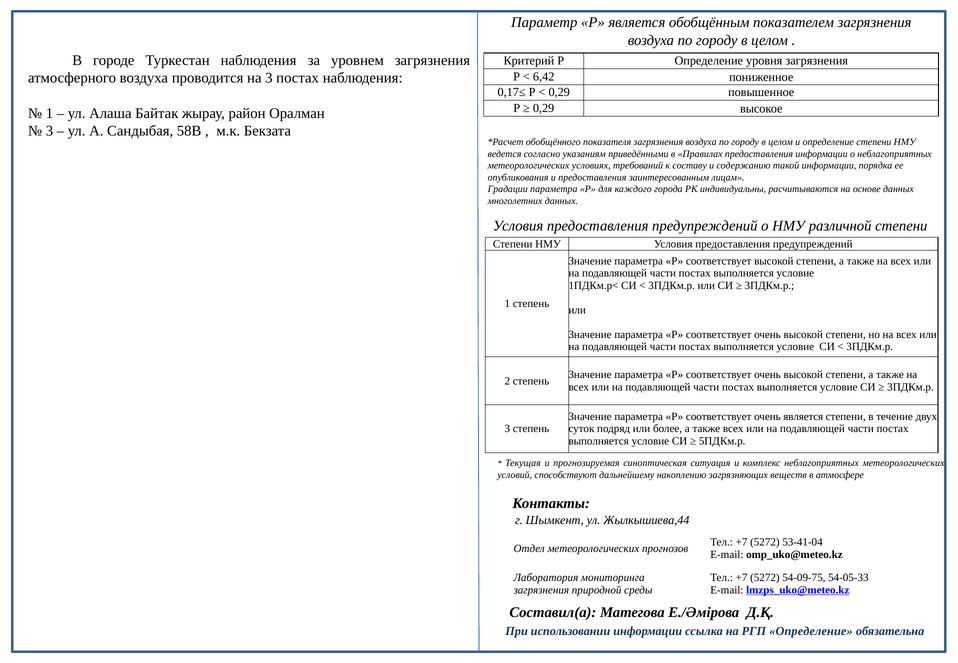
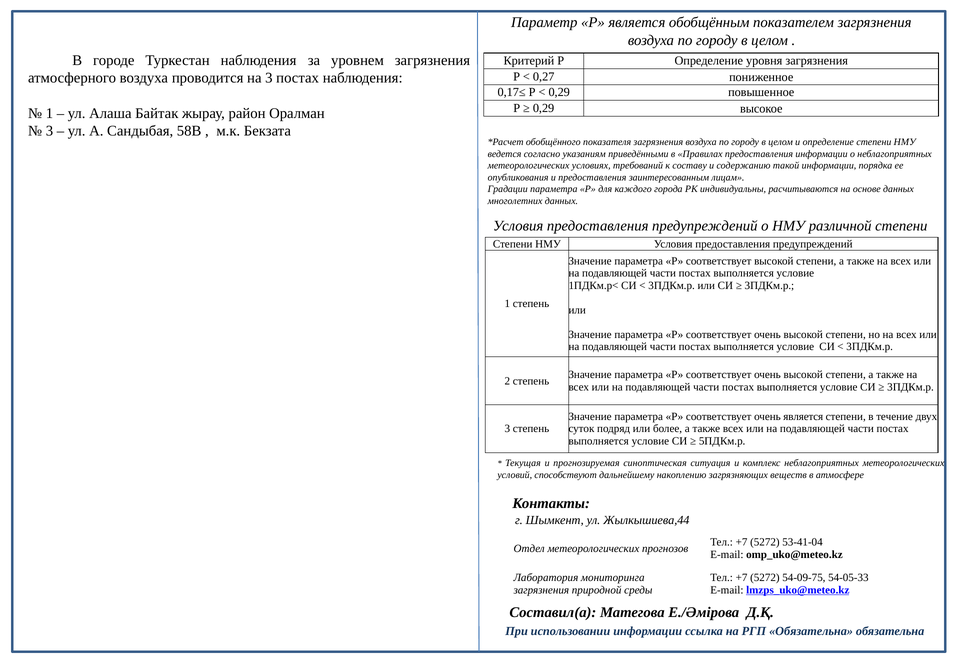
6,42: 6,42 -> 0,27 (544, 77)
РГП Определение: Определение -> Обязательна (811, 632)
